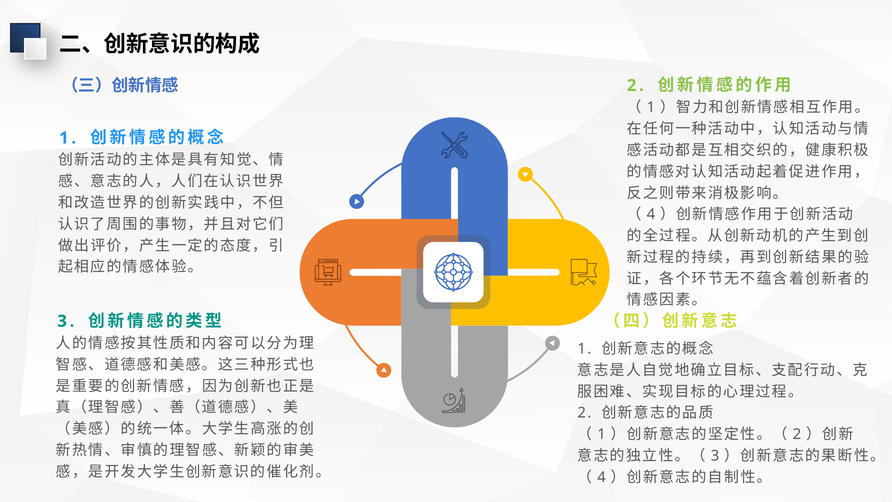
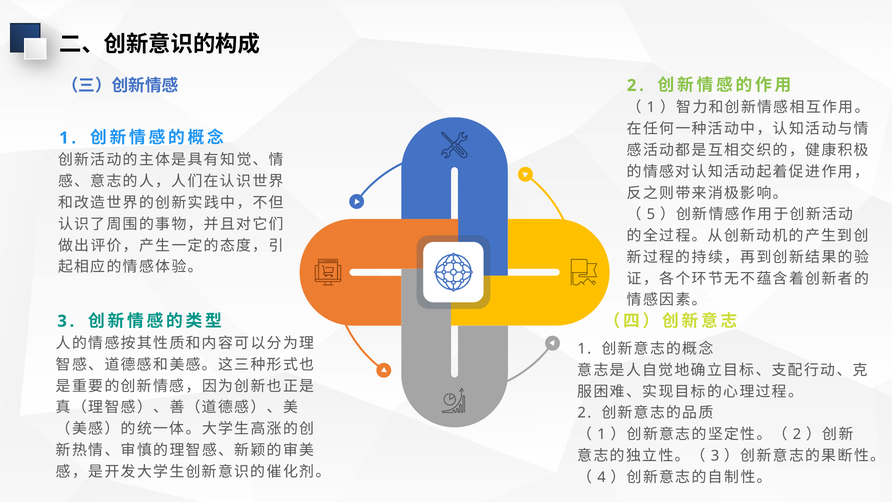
4: 4 -> 5 (651, 214)
